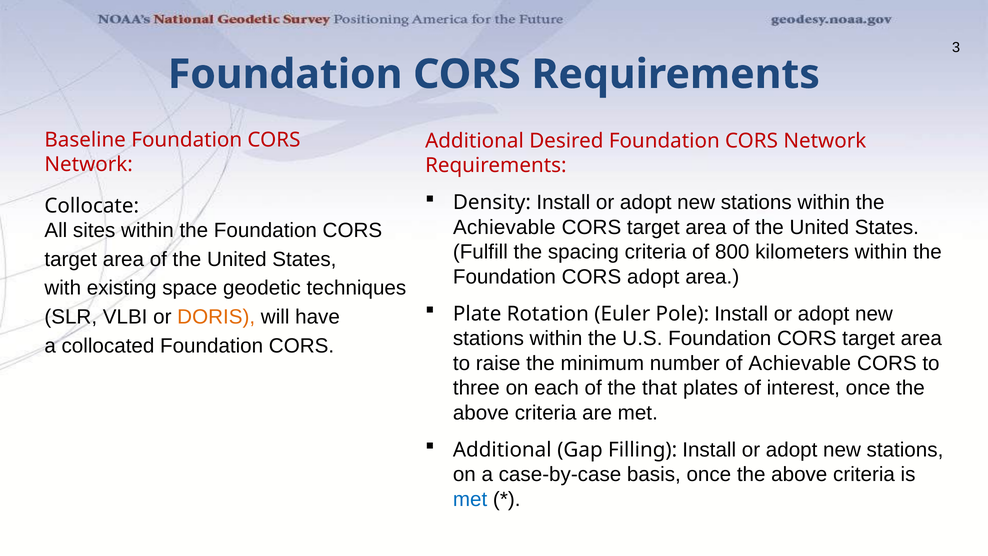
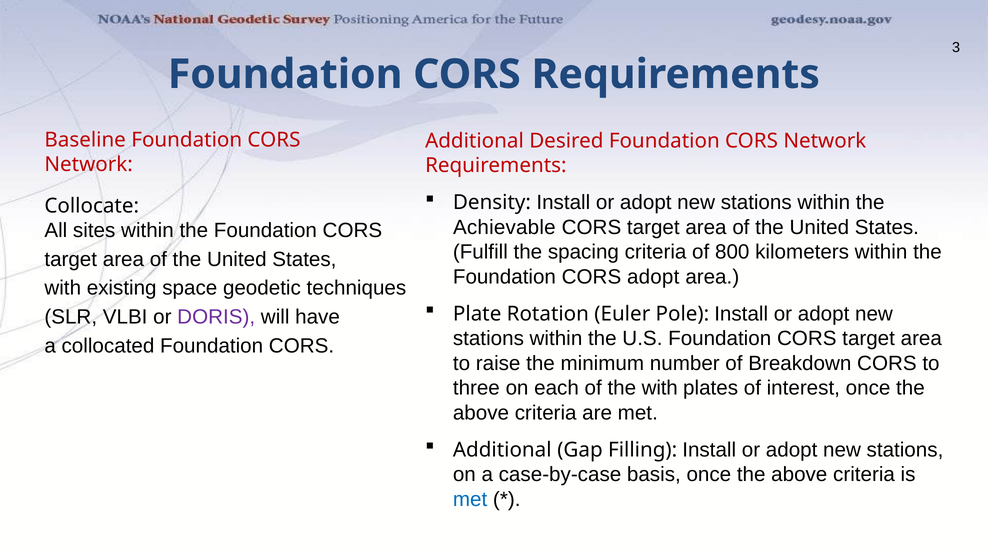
DORIS colour: orange -> purple (216, 317)
of Achievable: Achievable -> Breakdown (800, 363)
the that: that -> with (660, 388)
